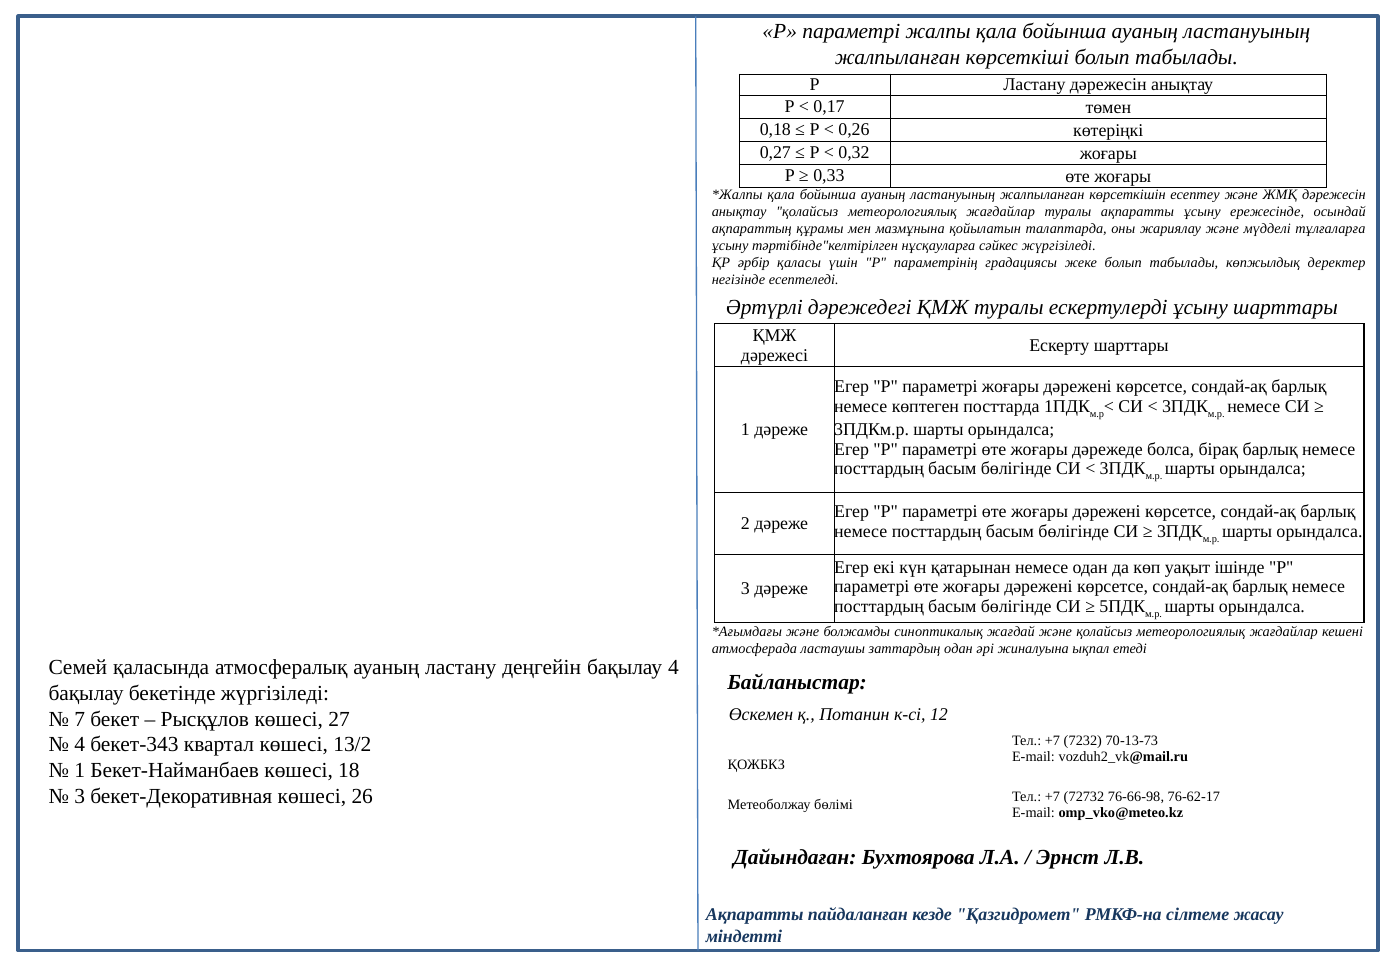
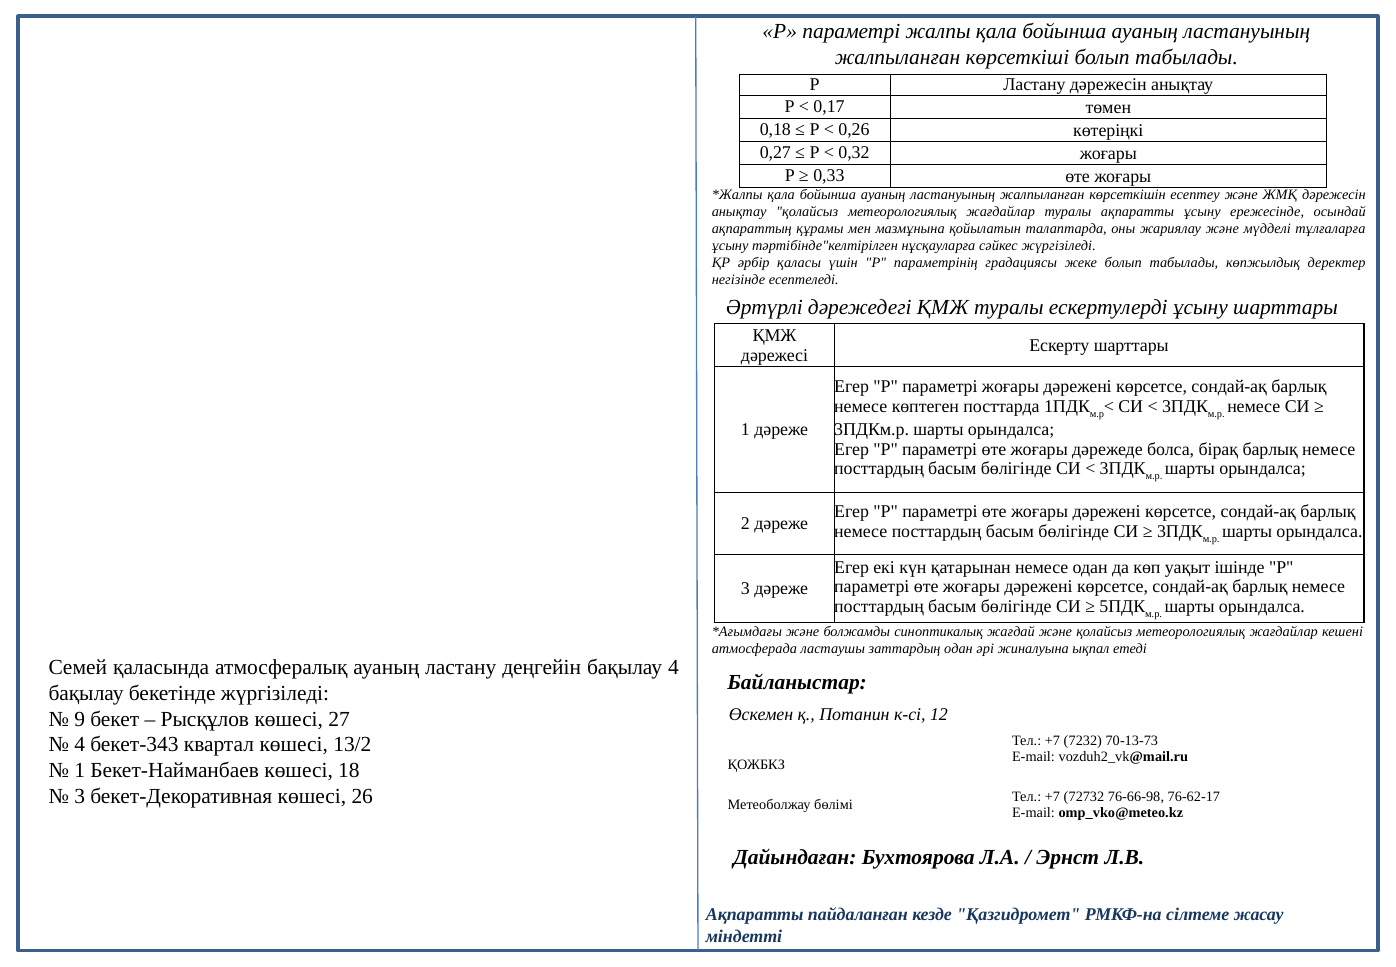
7: 7 -> 9 (80, 719)
